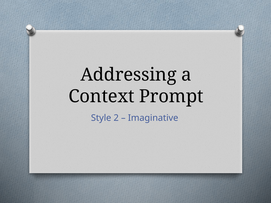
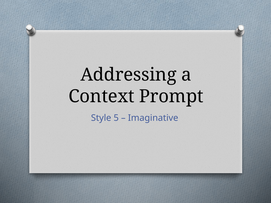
2: 2 -> 5 (116, 118)
